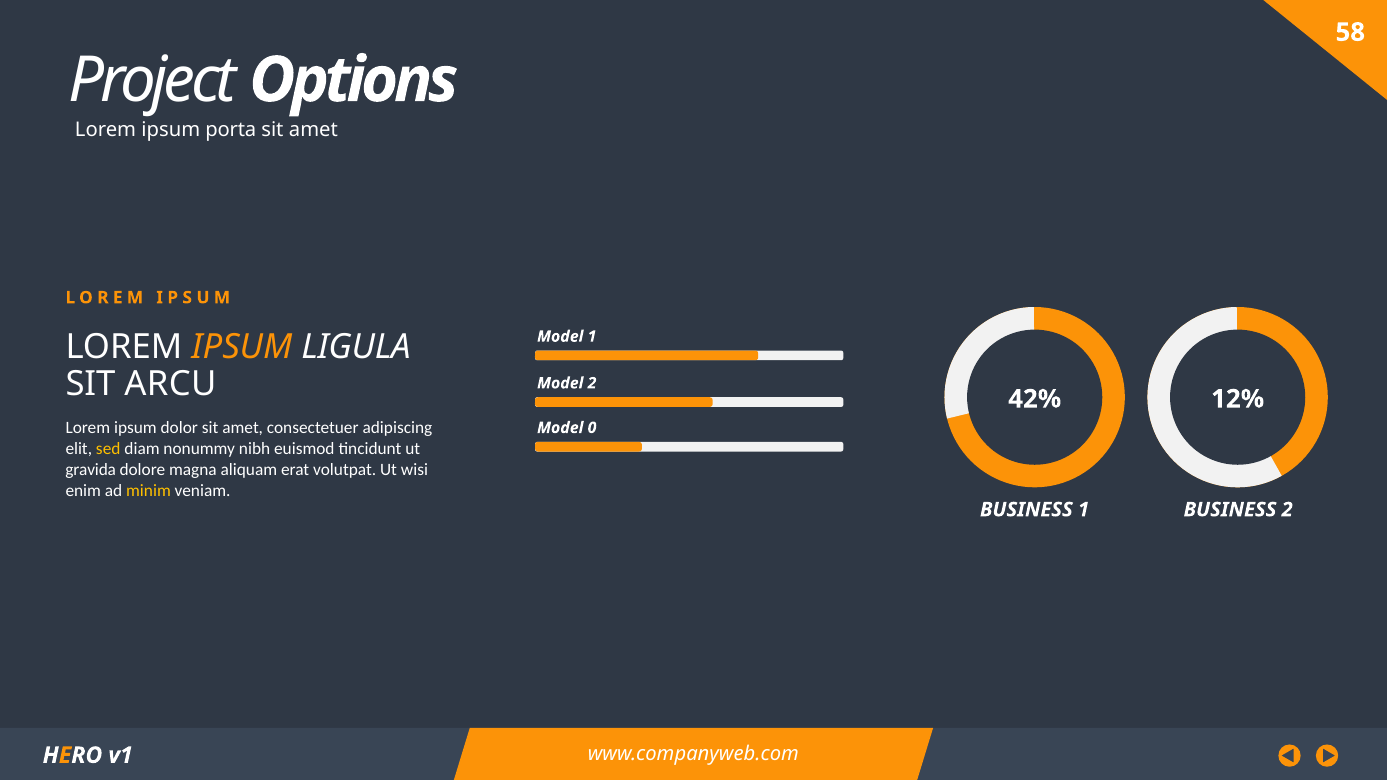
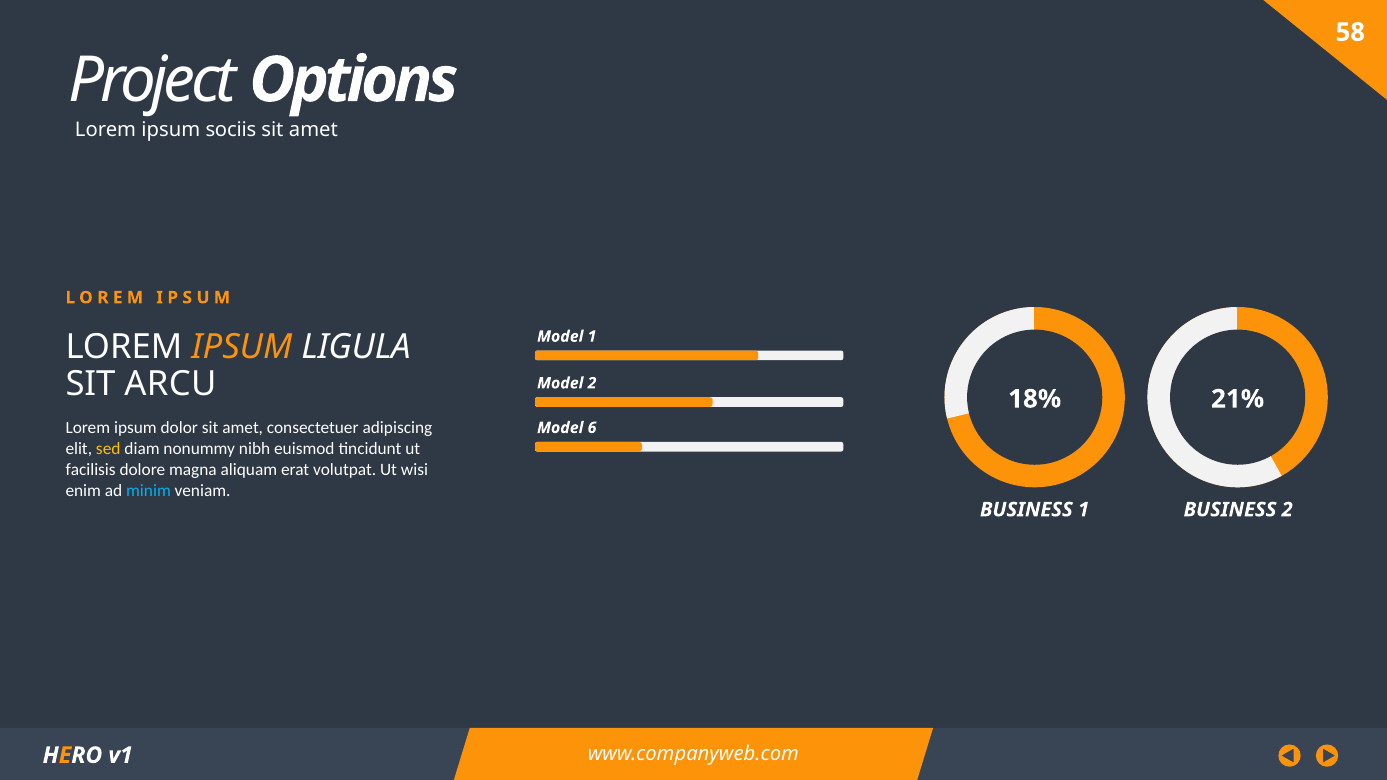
porta: porta -> sociis (231, 130)
42%: 42% -> 18% (1035, 399)
12%: 12% -> 21% (1238, 399)
0: 0 -> 6 (592, 428)
gravida: gravida -> facilisis (91, 470)
minim colour: yellow -> light blue (149, 491)
